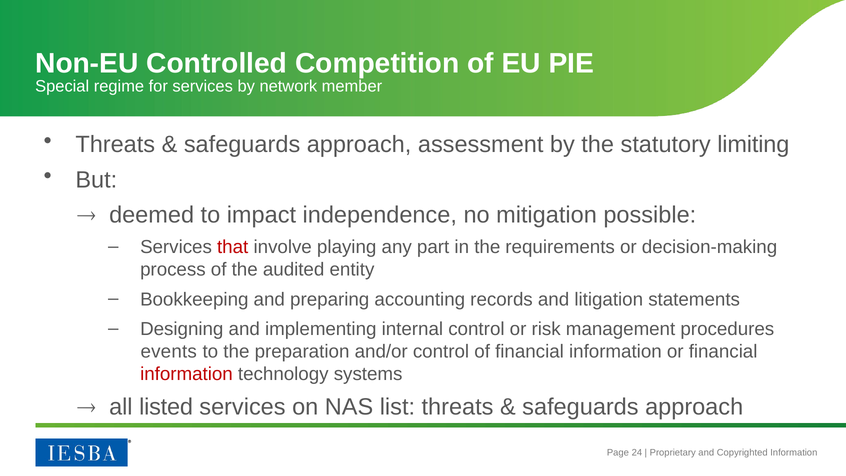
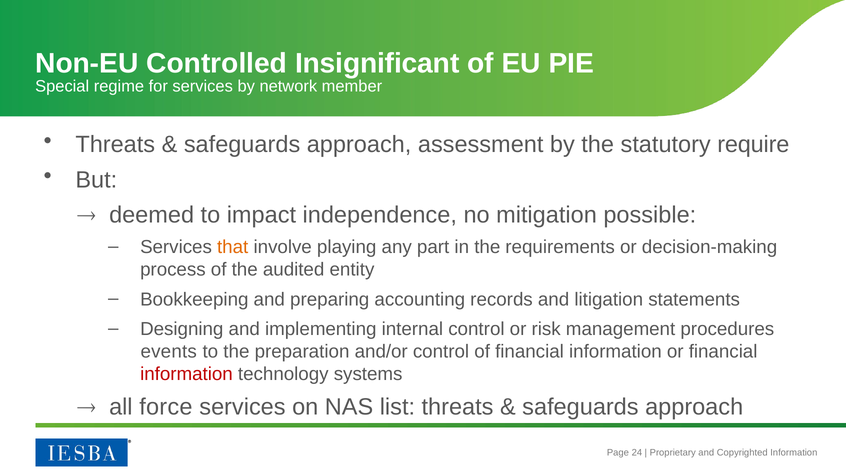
Competition: Competition -> Insignificant (377, 63)
limiting: limiting -> require (753, 145)
that colour: red -> orange (233, 247)
listed: listed -> force (166, 407)
